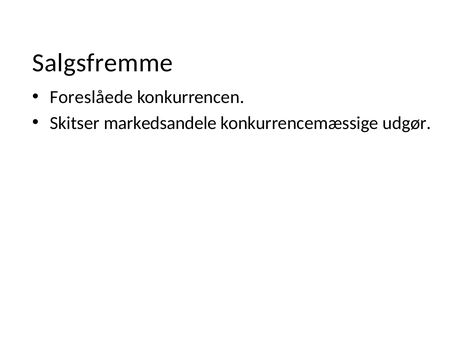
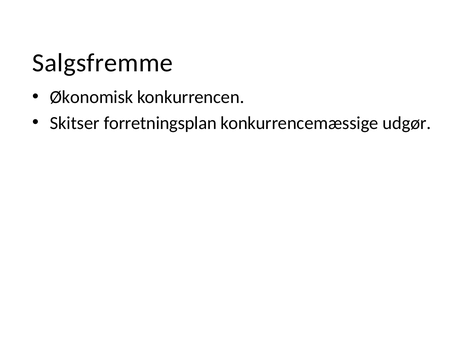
Foreslåede: Foreslåede -> Økonomisk (92, 97)
markedsandele: markedsandele -> forretningsplan (160, 123)
